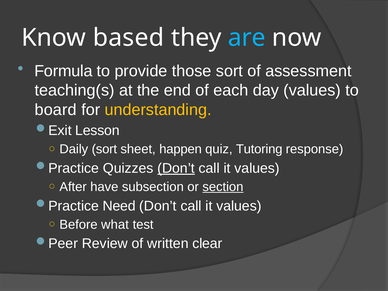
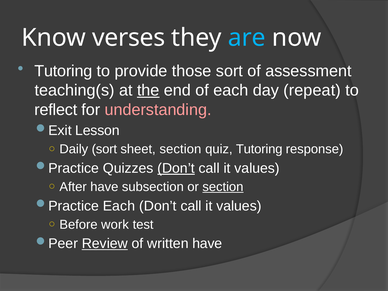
based: based -> verses (129, 38)
Formula: Formula -> Tutoring (63, 71)
the underline: none -> present (148, 90)
day values: values -> repeat (312, 90)
board: board -> reflect (56, 110)
understanding colour: yellow -> pink (158, 110)
sheet happen: happen -> section (180, 149)
Need: Need -> Each (119, 206)
what: what -> work (115, 225)
Review underline: none -> present (105, 244)
written clear: clear -> have (207, 244)
